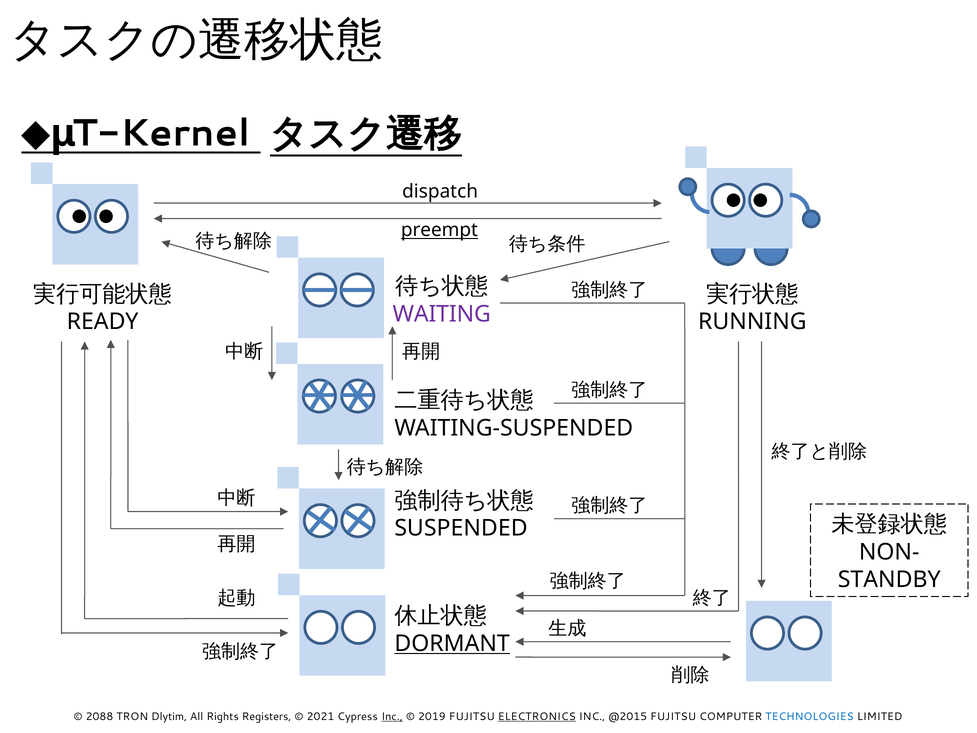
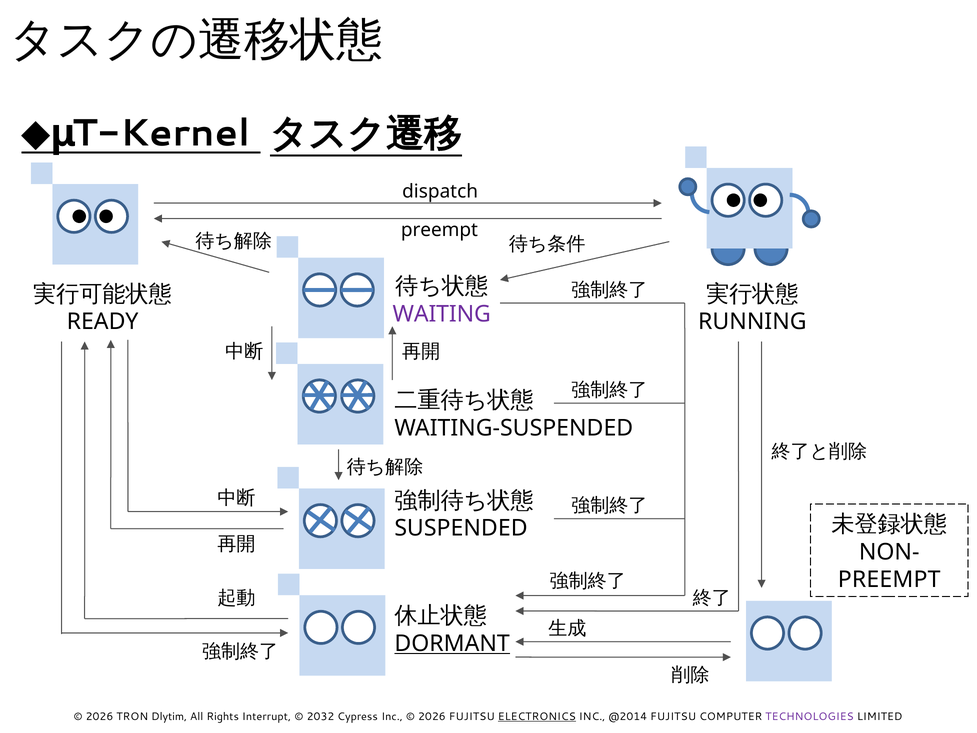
preempt underline: present -> none (439, 230)
STANDBY: STANDBY -> PREEMPT (889, 579)
2088: 2088 -> 2026 (99, 716)
Registers: Registers -> Interrupt (267, 716)
2021: 2021 -> 2032 (320, 716)
Inc underline: present -> none (392, 716)
2019: 2019 -> 2026 (432, 716)
@2015: @2015 -> @2014 (628, 716)
TECHNOLOGIES colour: blue -> purple (810, 716)
